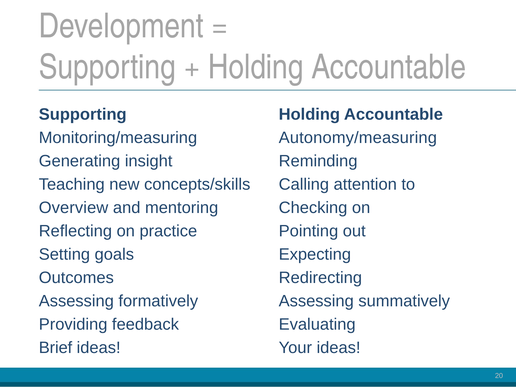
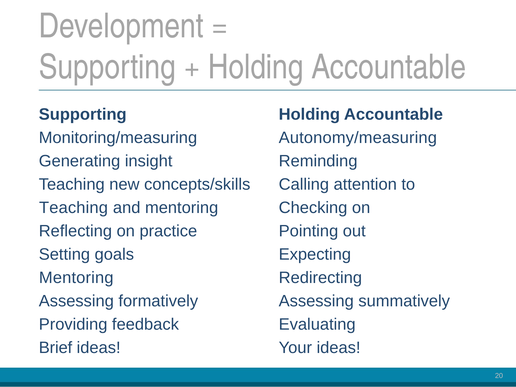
Overview: Overview -> Teaching (74, 208)
Outcomes: Outcomes -> Mentoring (76, 278)
